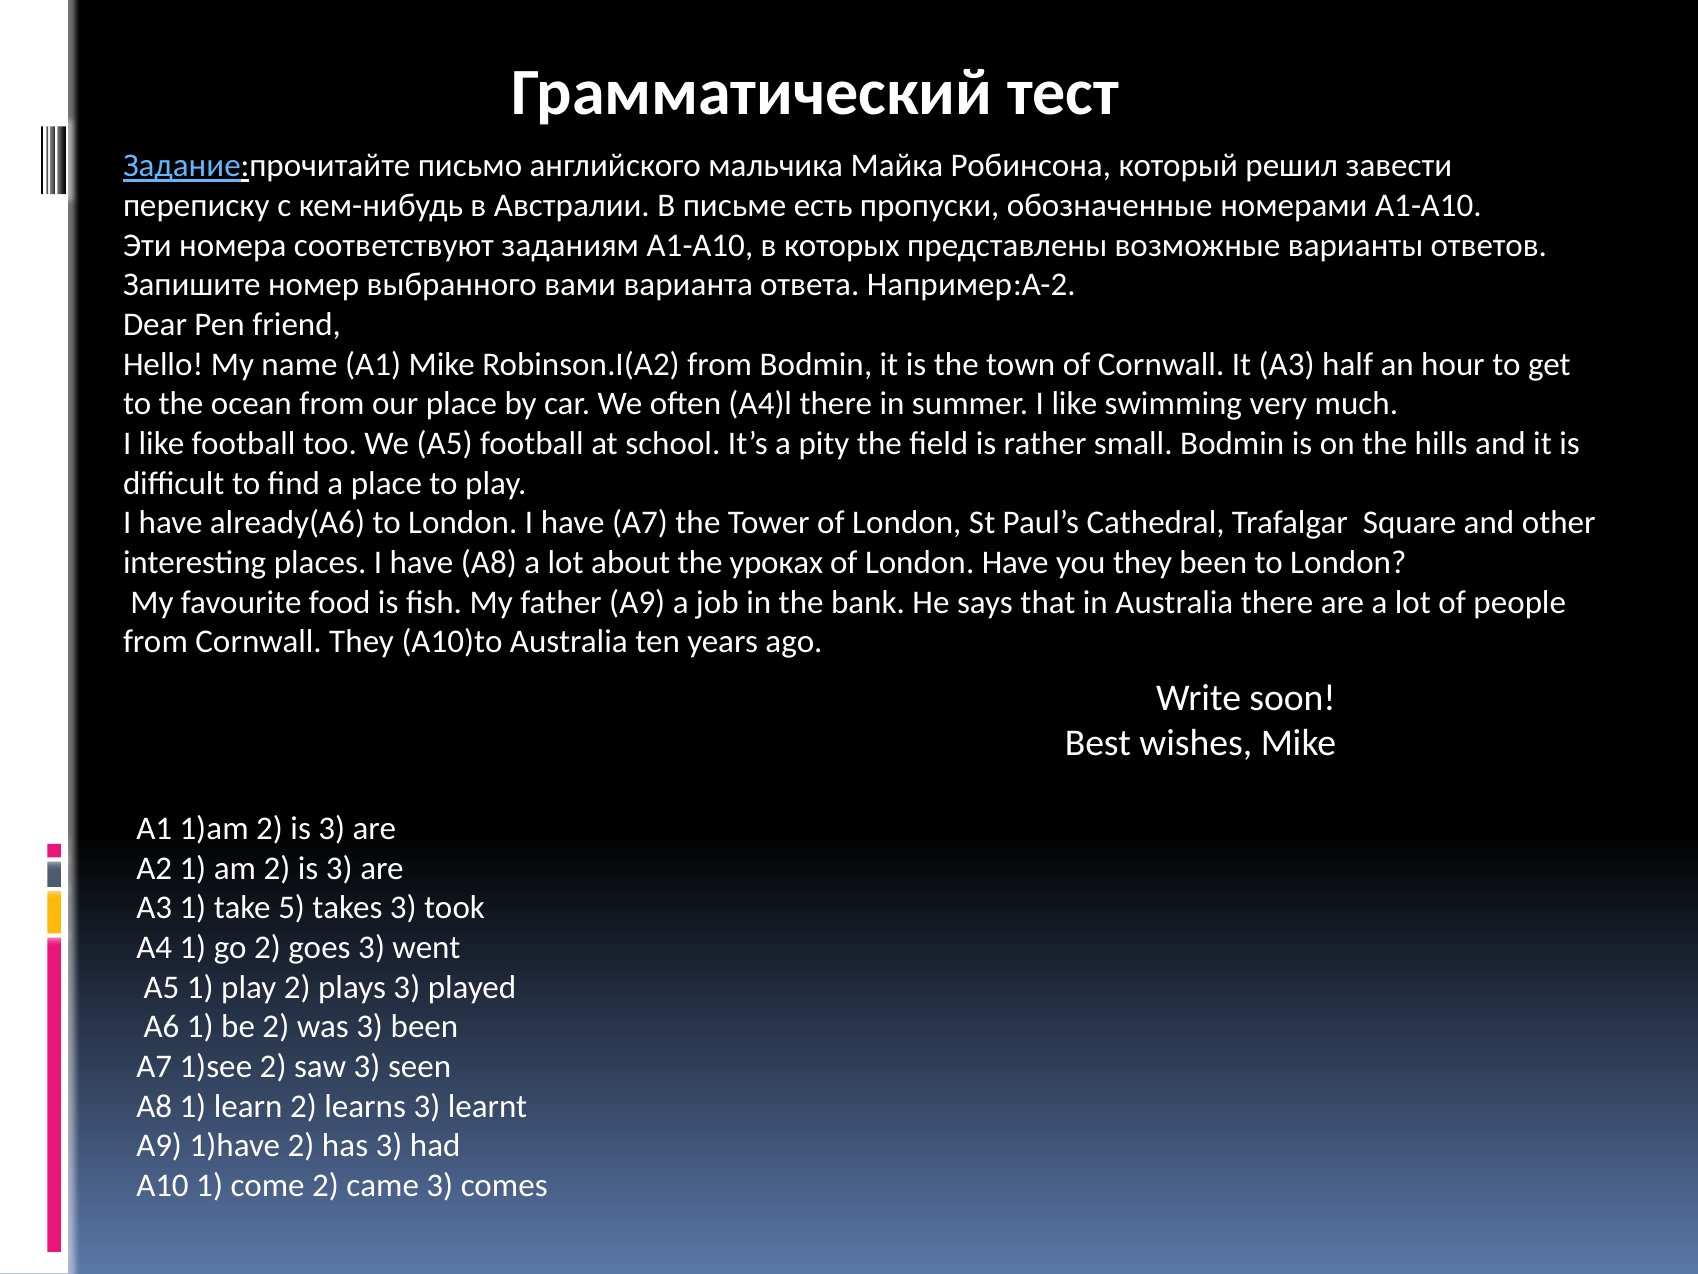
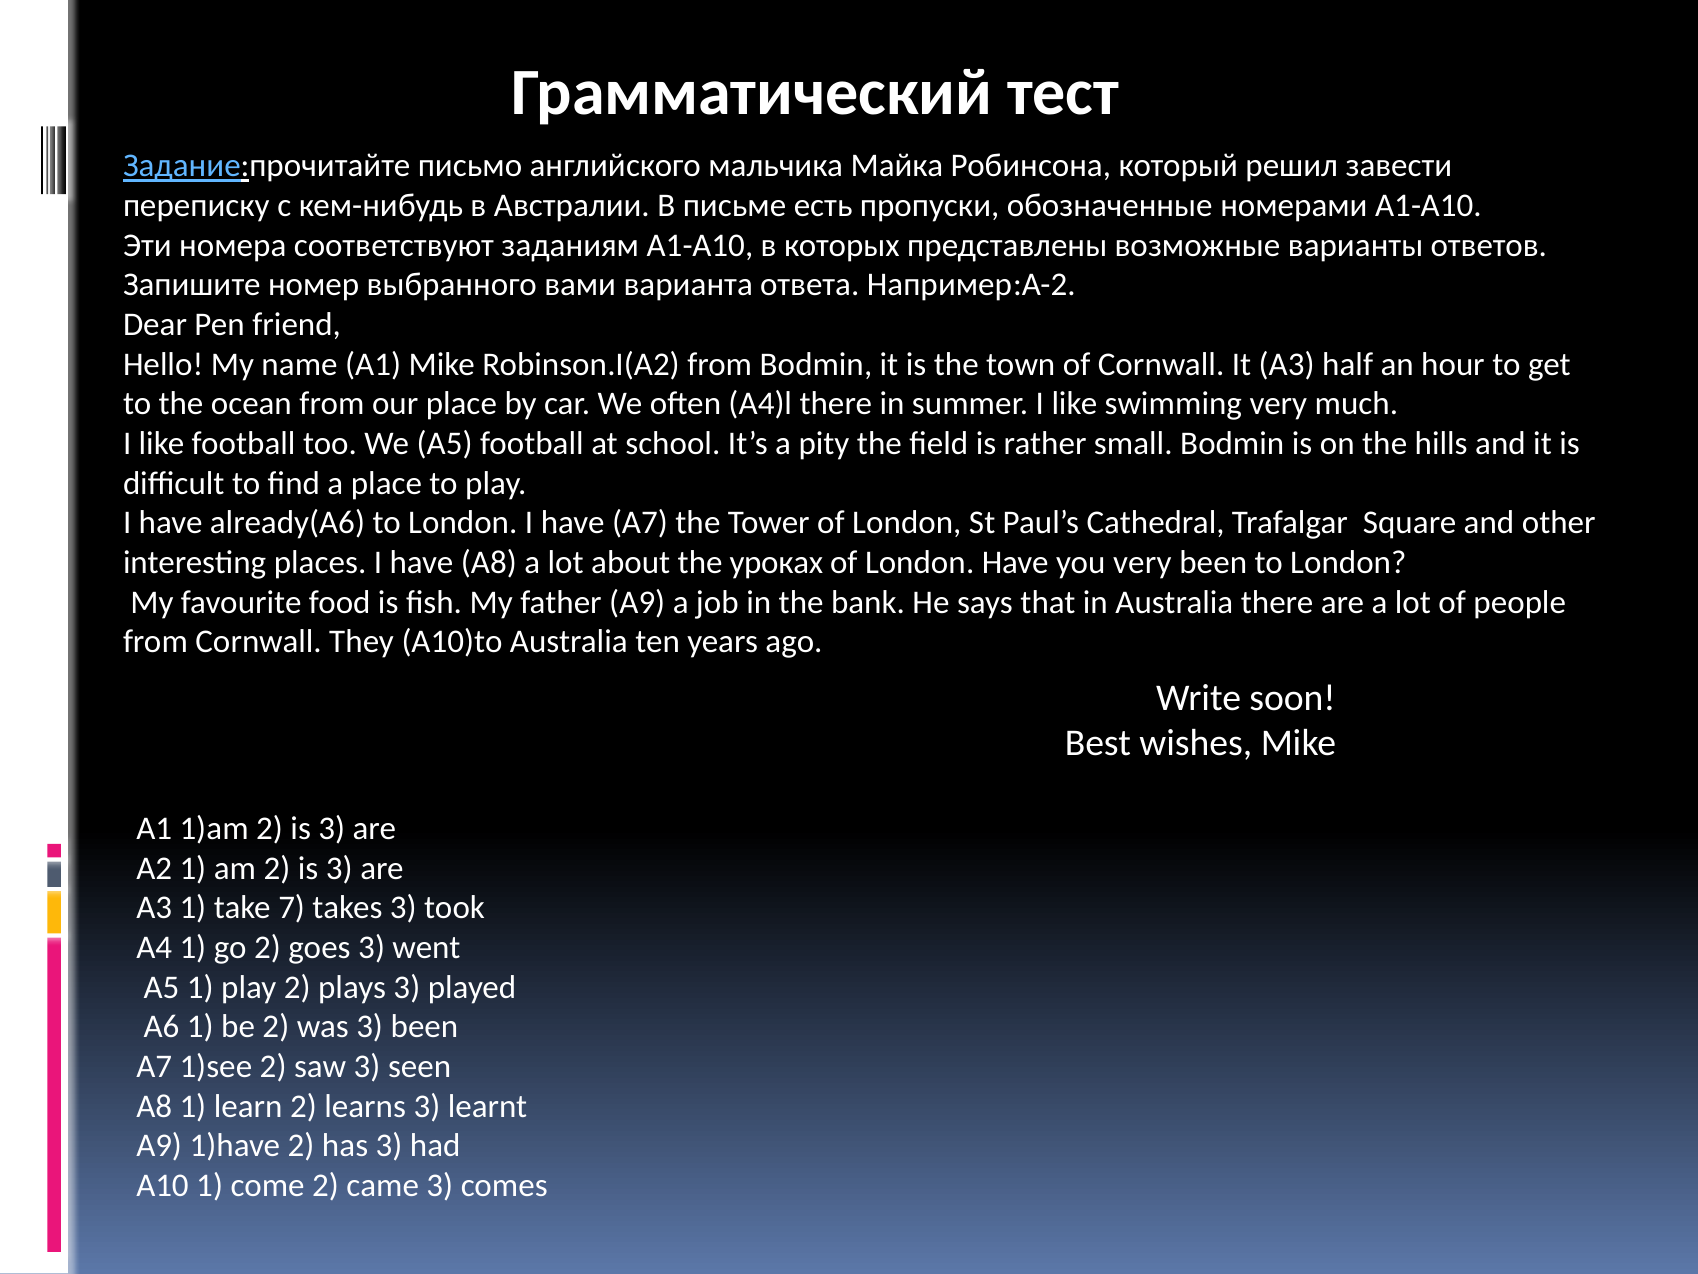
you they: they -> very (1142, 562)
5: 5 -> 7 (292, 908)
